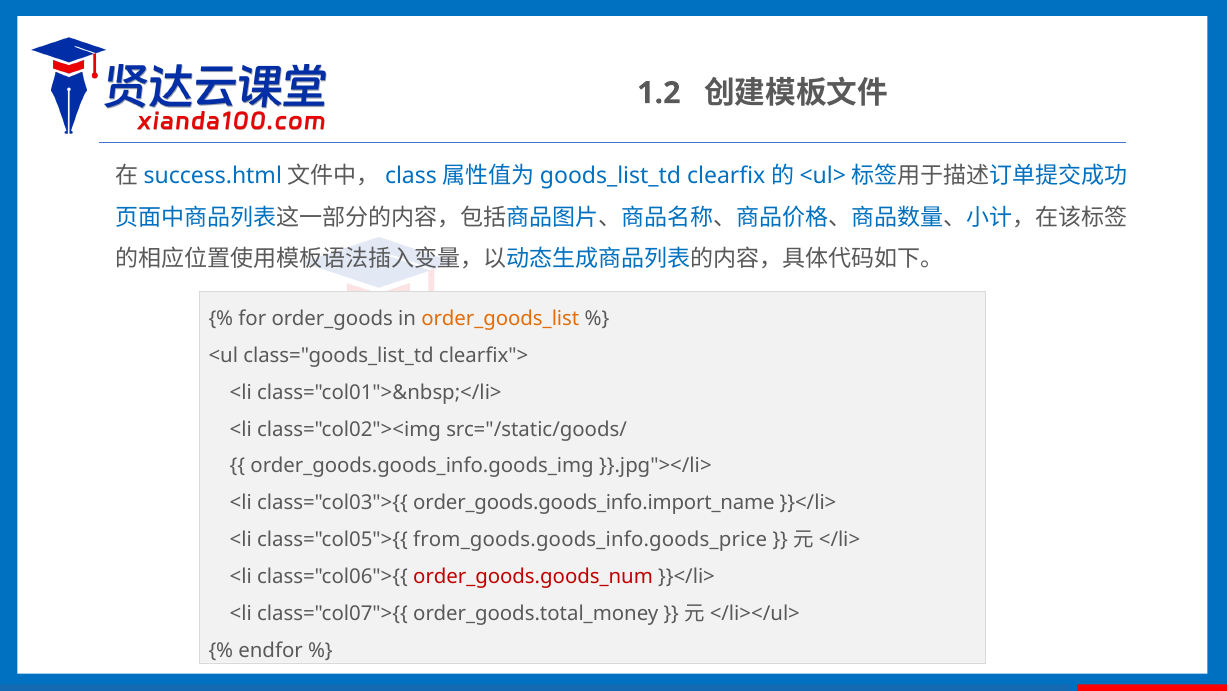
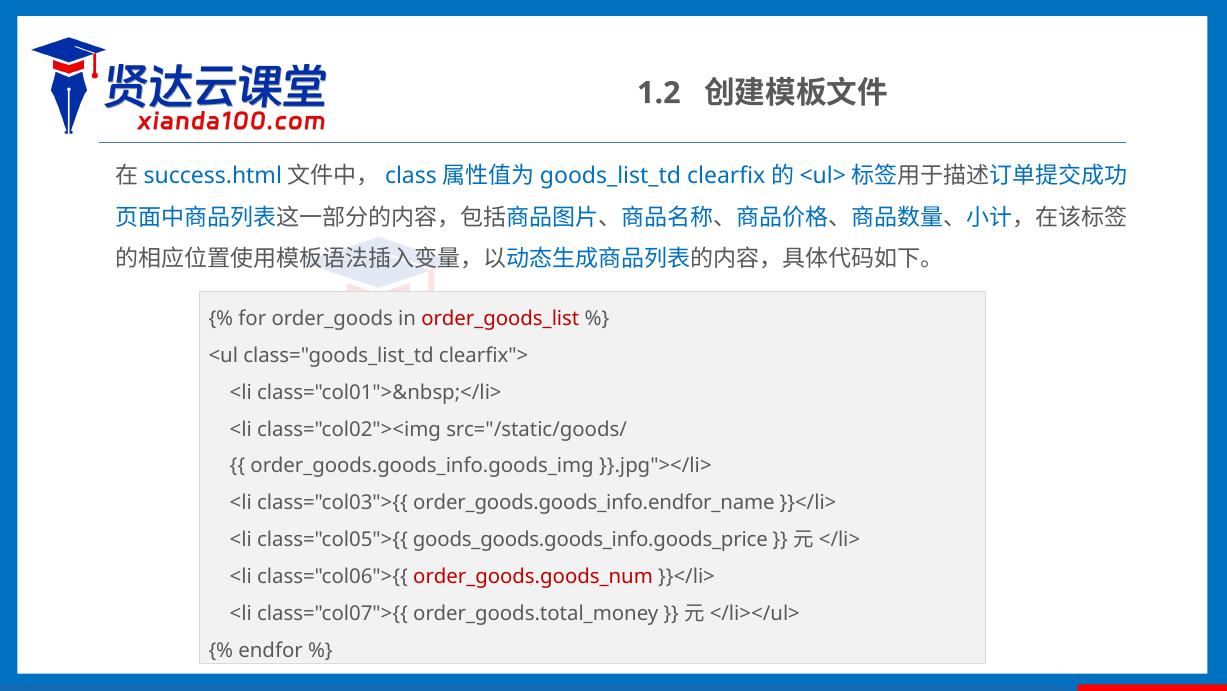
order_goods_list colour: orange -> red (500, 319)
order_goods.goods_info.import_name: order_goods.goods_info.import_name -> order_goods.goods_info.endfor_name (594, 503)
from_goods.goods_info.goods_price: from_goods.goods_info.goods_price -> goods_goods.goods_info.goods_price (590, 539)
